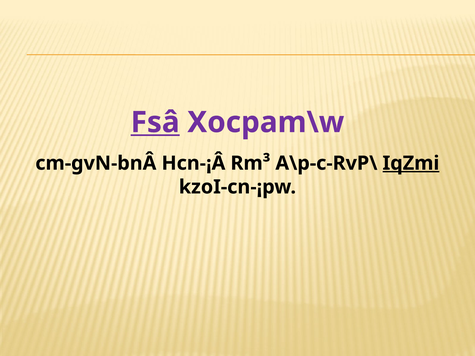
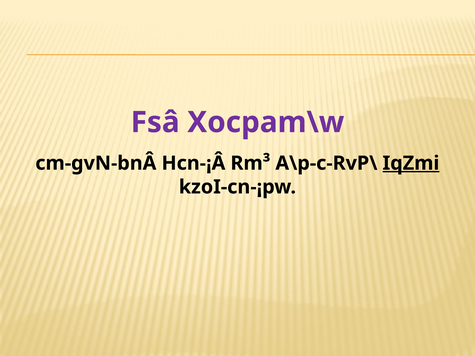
Fsâ underline: present -> none (155, 122)
